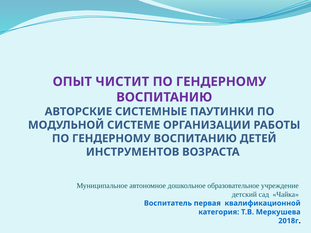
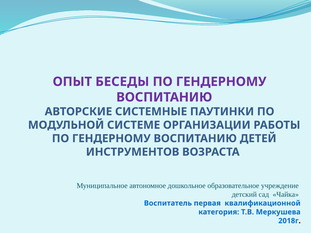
ЧИСТИТ: ЧИСТИТ -> БЕСЕДЫ (122, 82)
